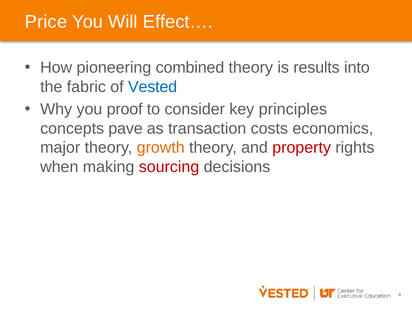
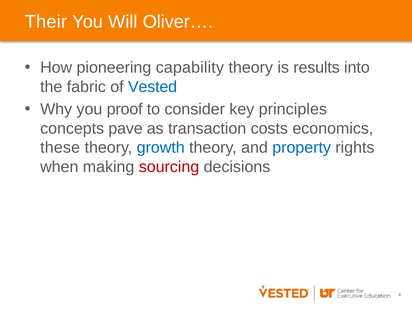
Price: Price -> Their (46, 22)
Effect…: Effect… -> Oliver… (178, 22)
combined: combined -> capability (190, 68)
major: major -> these (60, 148)
growth colour: orange -> blue (161, 148)
property colour: red -> blue (302, 148)
